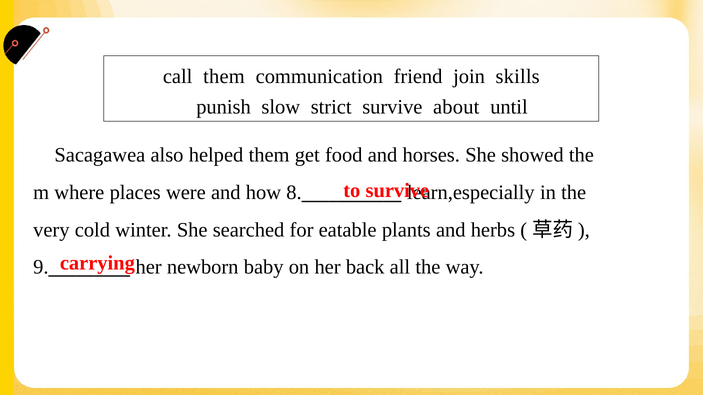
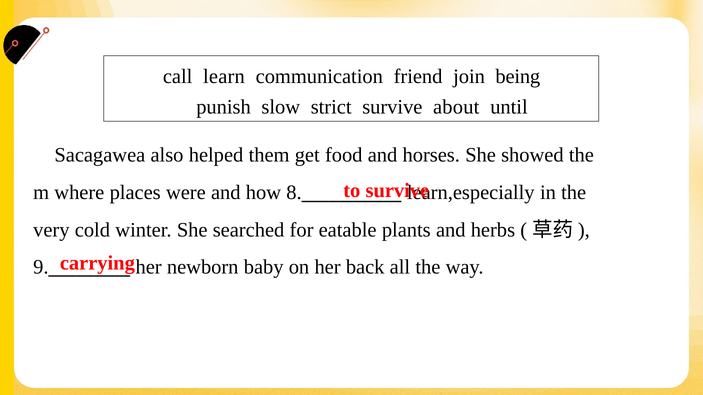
call them: them -> learn (224, 77)
skills: skills -> being (518, 77)
